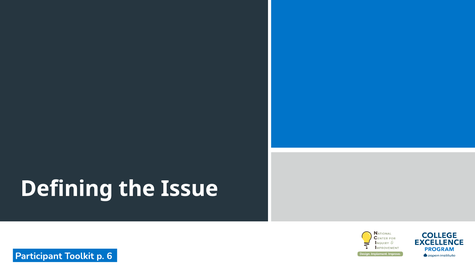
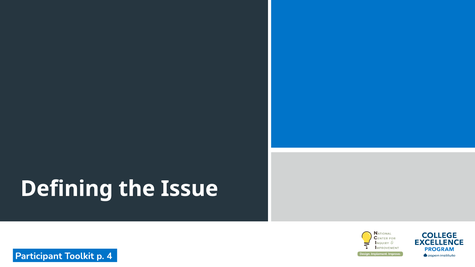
6: 6 -> 4 (109, 256)
